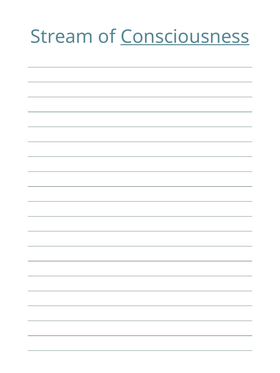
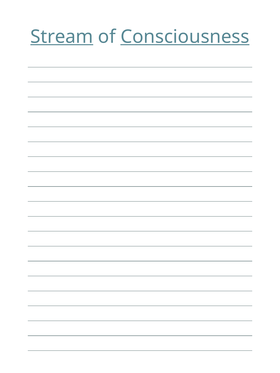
Stream underline: none -> present (62, 37)
